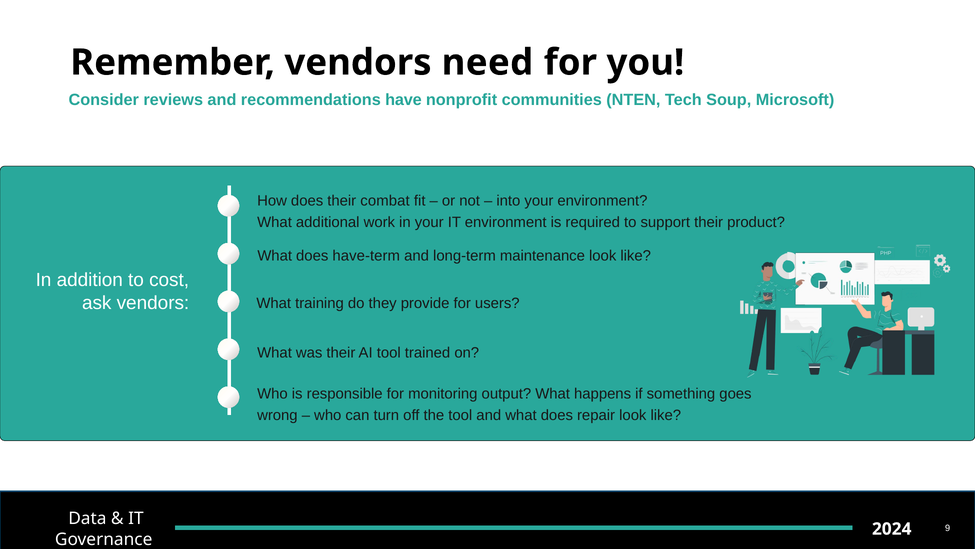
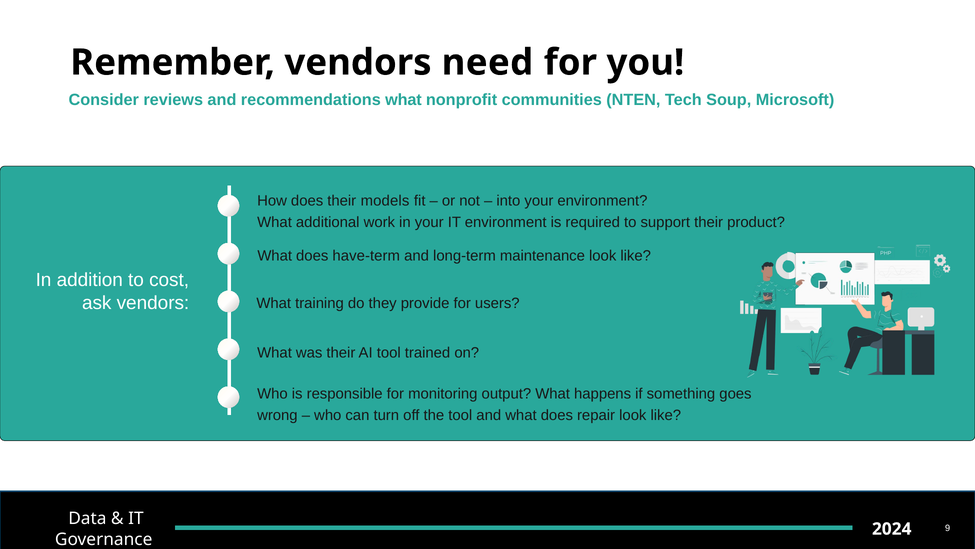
recommendations have: have -> what (403, 100)
combat: combat -> models (385, 201)
